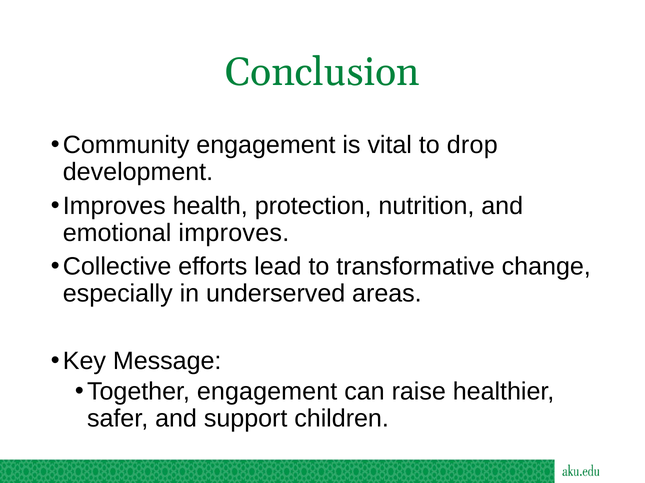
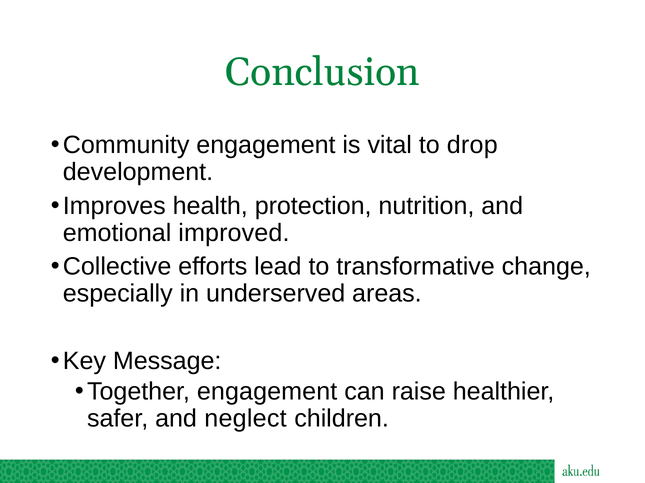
emotional improves: improves -> improved (234, 233)
support: support -> neglect (245, 419)
